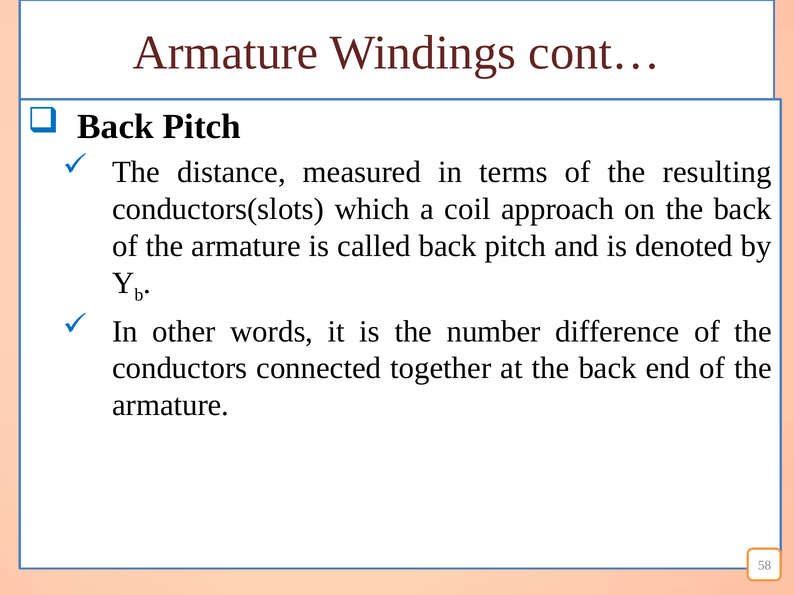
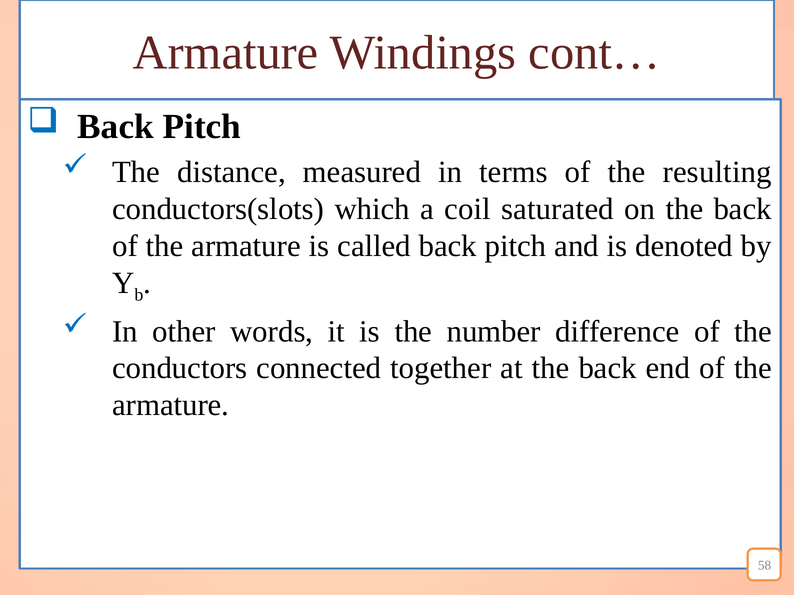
approach: approach -> saturated (557, 209)
